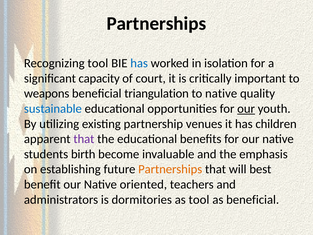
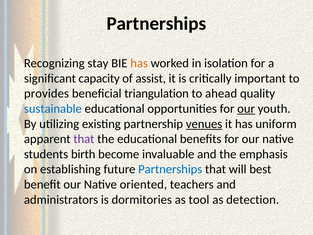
Recognizing tool: tool -> stay (98, 63)
has colour: blue -> orange (139, 63)
court: court -> assist (151, 78)
weapons: weapons -> provides (47, 93)
to native: native -> ahead (221, 93)
venues underline: none -> present (204, 124)
children: children -> uniform (276, 124)
Partnerships colour: orange -> blue (170, 169)
as beneficial: beneficial -> detection (253, 199)
